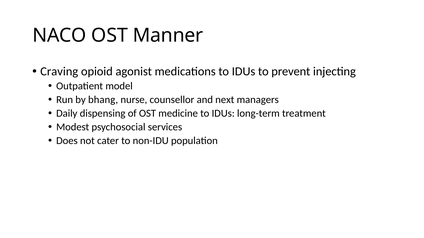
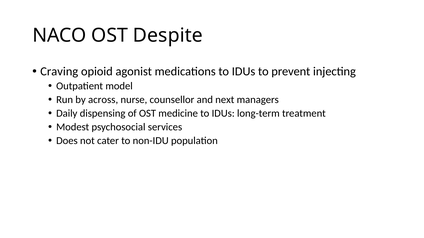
Manner: Manner -> Despite (168, 36)
bhang: bhang -> across (103, 100)
